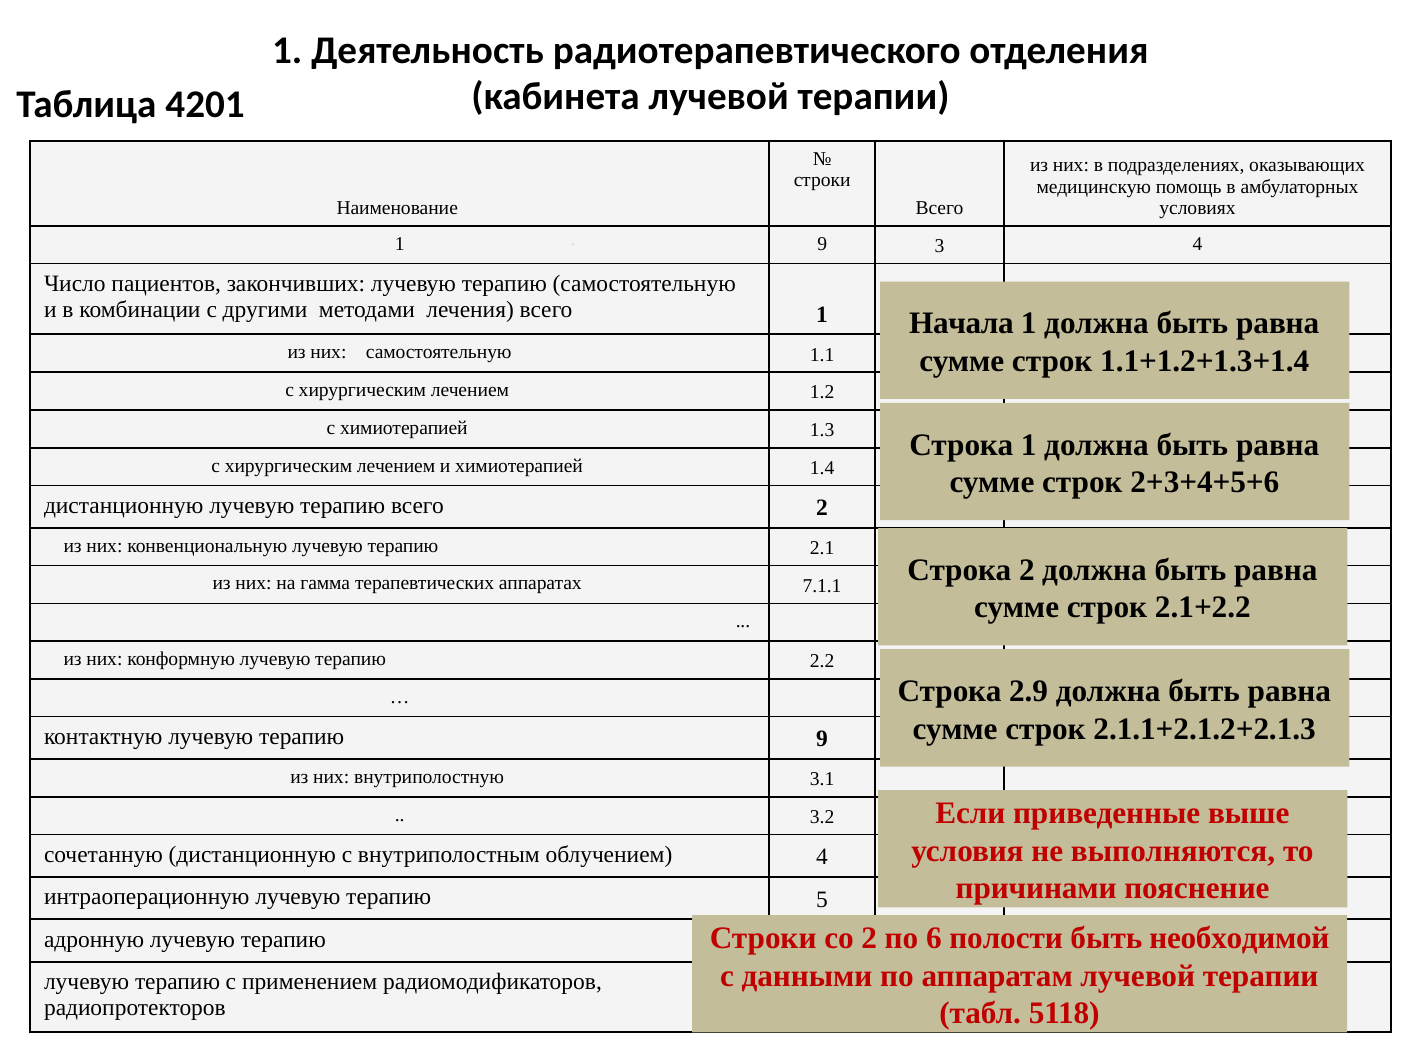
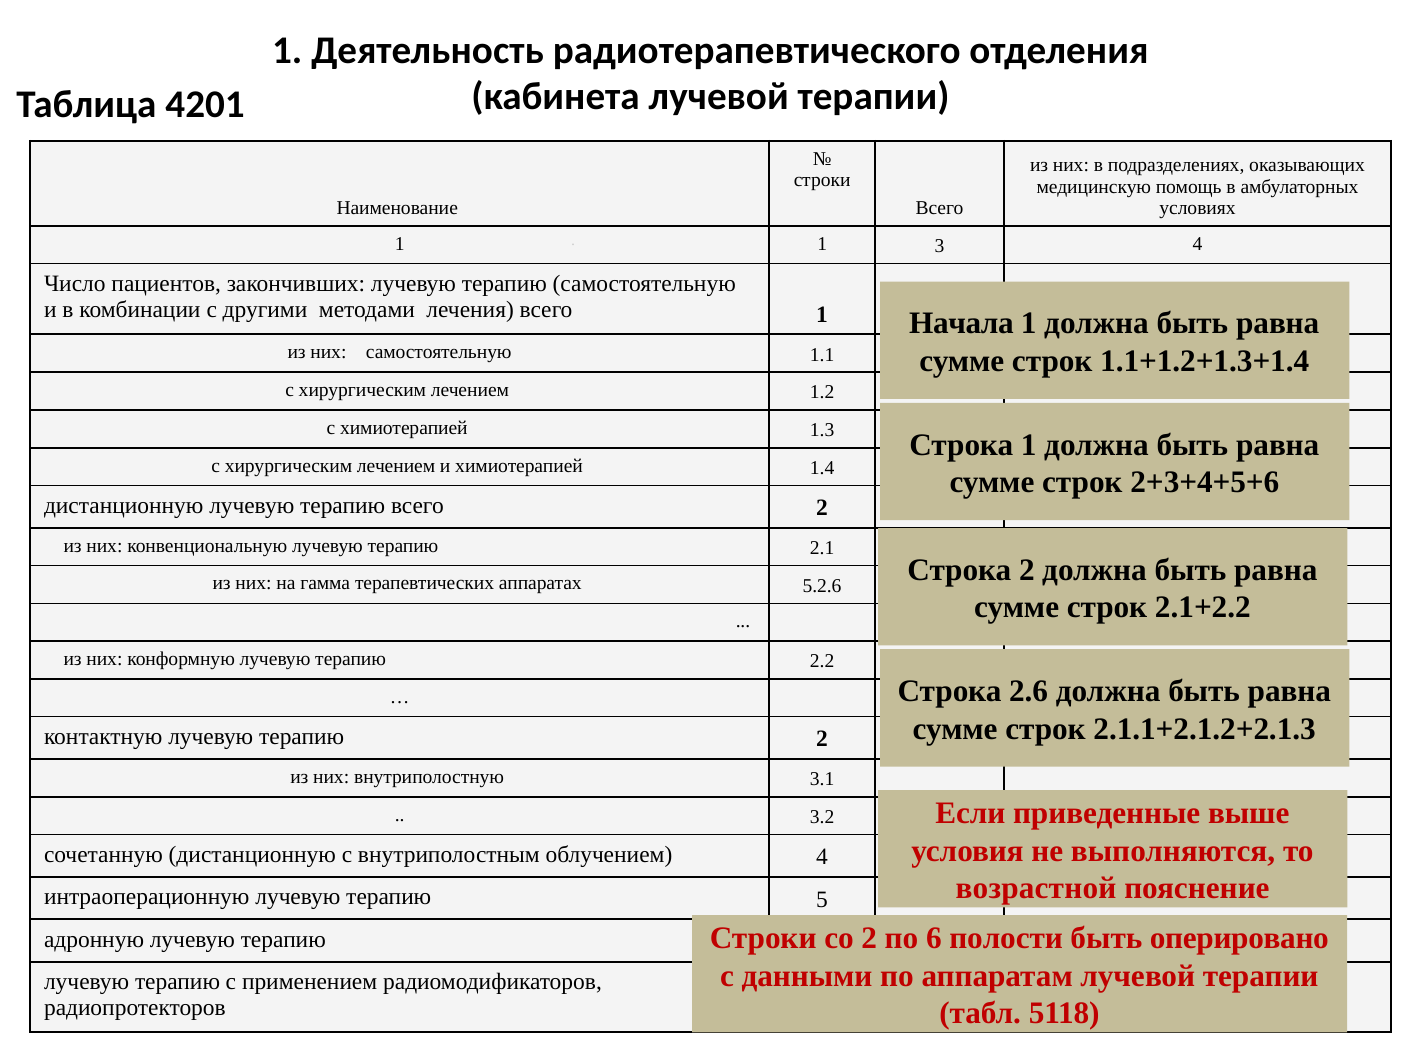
1 9: 9 -> 1 (822, 244)
7.1.1: 7.1.1 -> 5.2.6 (822, 586)
2.9: 2.9 -> 2.6 (1029, 691)
терапию 9: 9 -> 2 (822, 739)
причинами: причинами -> возрастной (1036, 888)
необходимой: необходимой -> оперировано (1239, 939)
